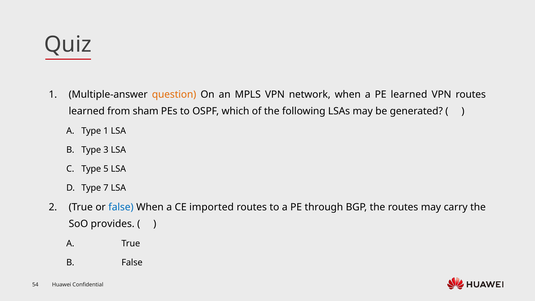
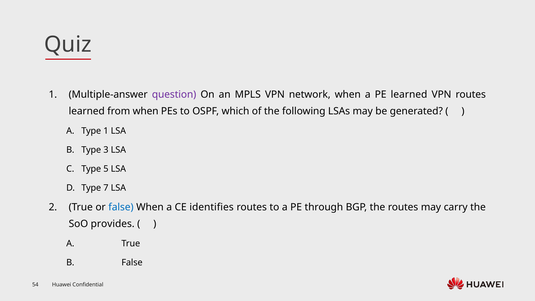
question colour: orange -> purple (174, 94)
from sham: sham -> when (146, 111)
imported: imported -> identifies (212, 207)
